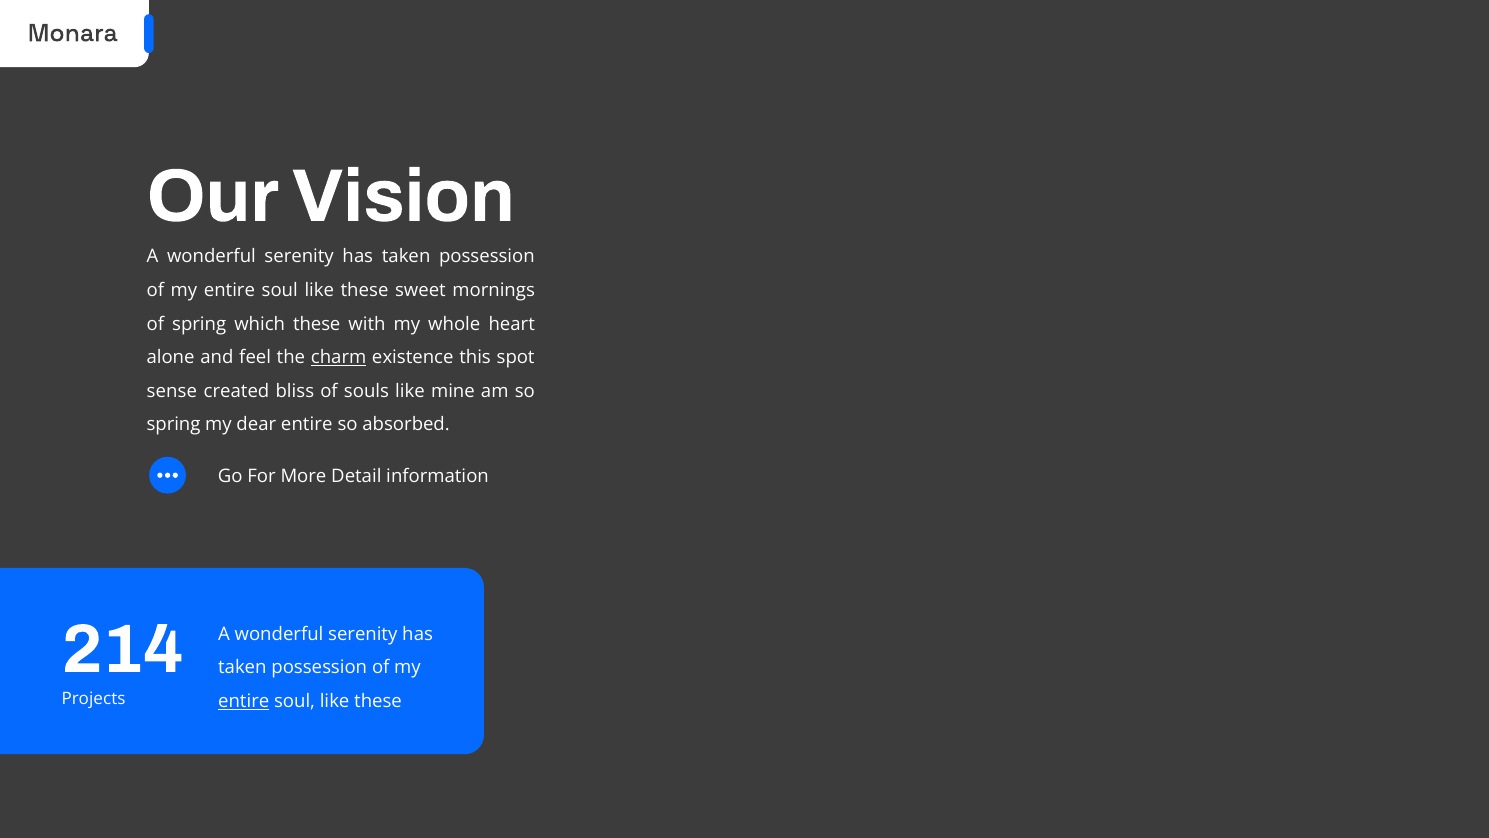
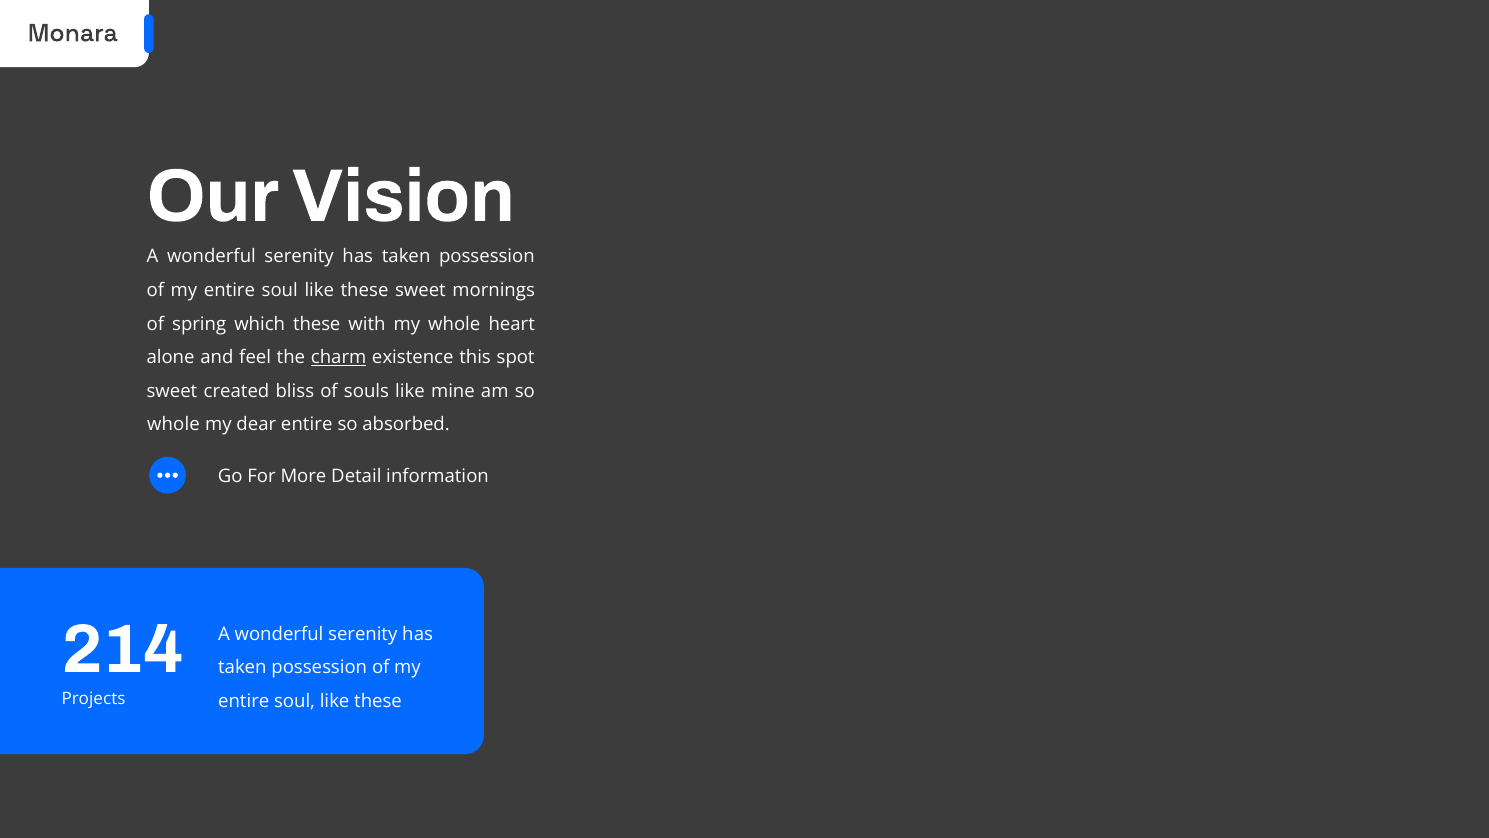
sense: sense -> sweet (172, 391)
spring: spring -> whole (173, 424)
entire underline: present -> none (244, 701)
